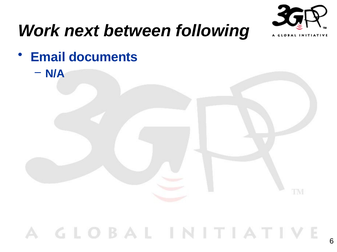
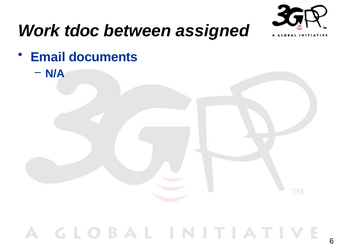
next: next -> tdoc (82, 31)
following: following -> assigned (213, 31)
